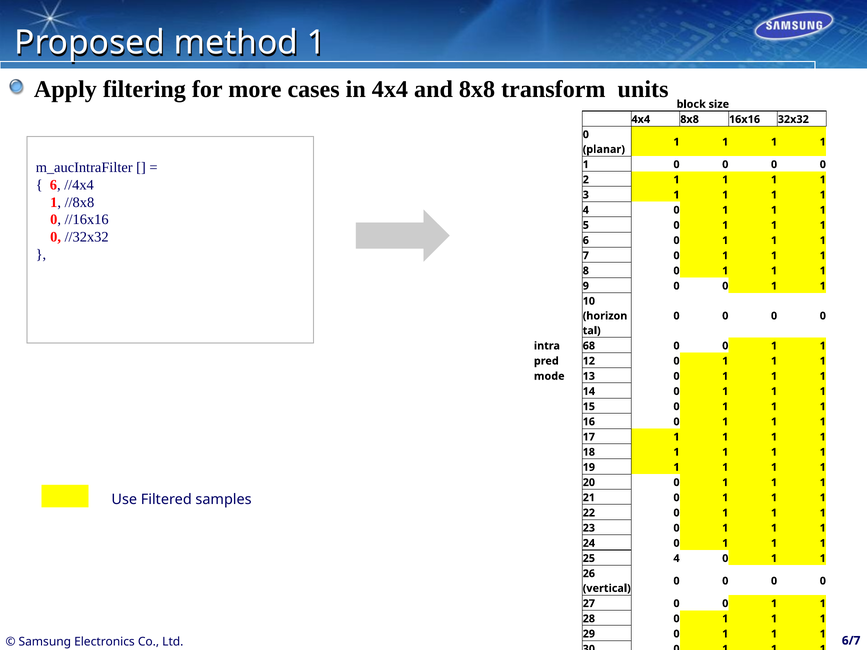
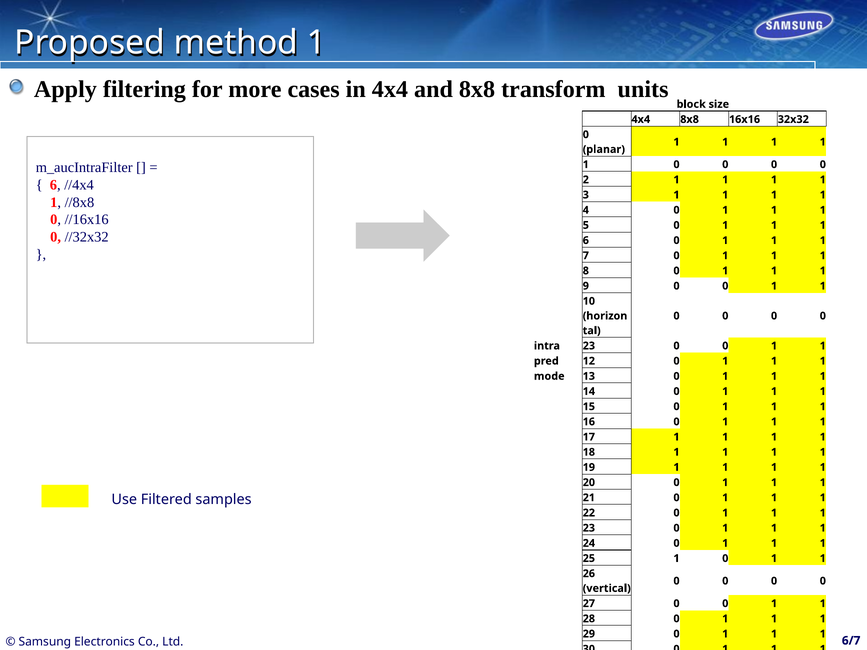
intra 68: 68 -> 23 (589, 346)
25 4: 4 -> 1 (676, 559)
